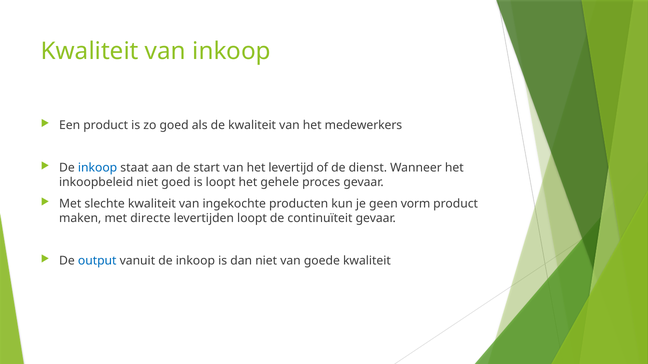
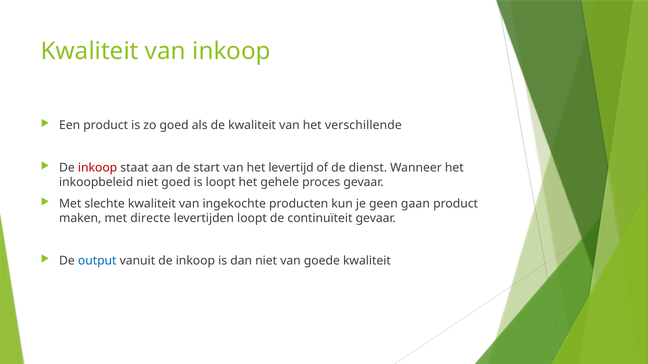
medewerkers: medewerkers -> verschillende (363, 125)
inkoop colour: blue -> red (98, 168)
vorm: vorm -> gaan (415, 204)
